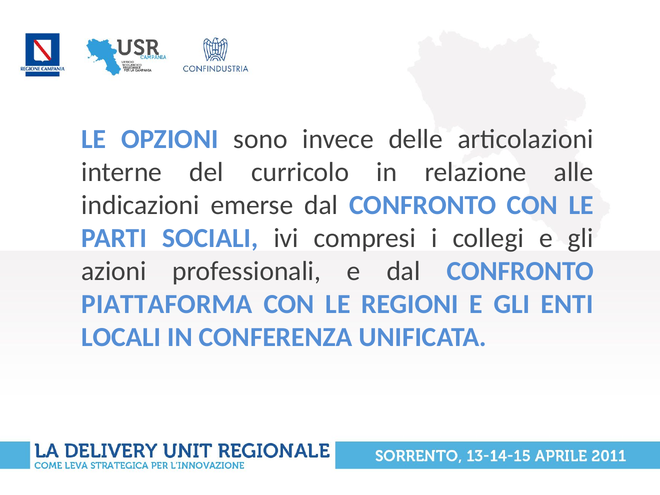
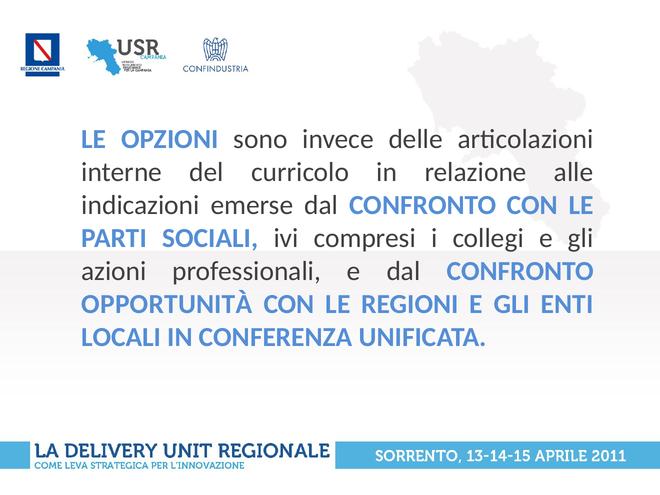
PIATTAFORMA: PIATTAFORMA -> OPPORTUNITÀ (167, 304)
